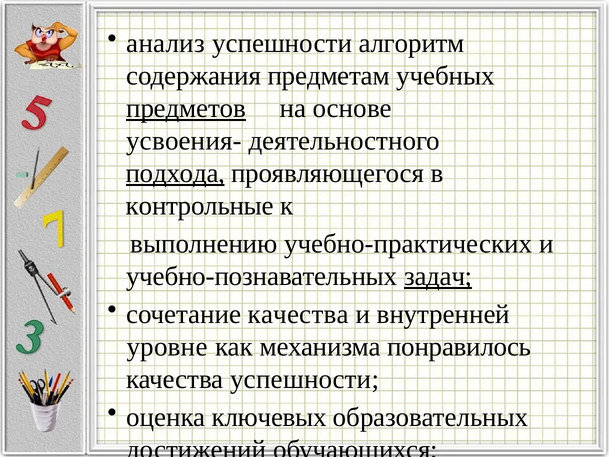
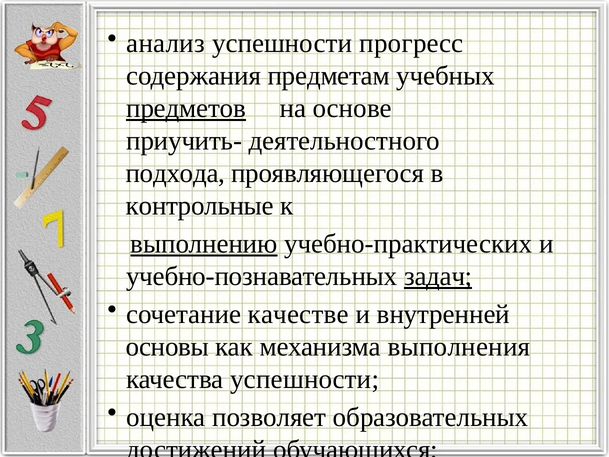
алгоритм: алгоритм -> прогресс (411, 43)
усвоения-: усвоения- -> приучить- (184, 141)
подхода underline: present -> none (175, 173)
выполнению underline: none -> present (204, 244)
сочетание качества: качества -> качестве (298, 314)
уровне: уровне -> основы (167, 347)
понравилось: понравилось -> выполнения (459, 347)
ключевых: ключевых -> позволяет (269, 417)
